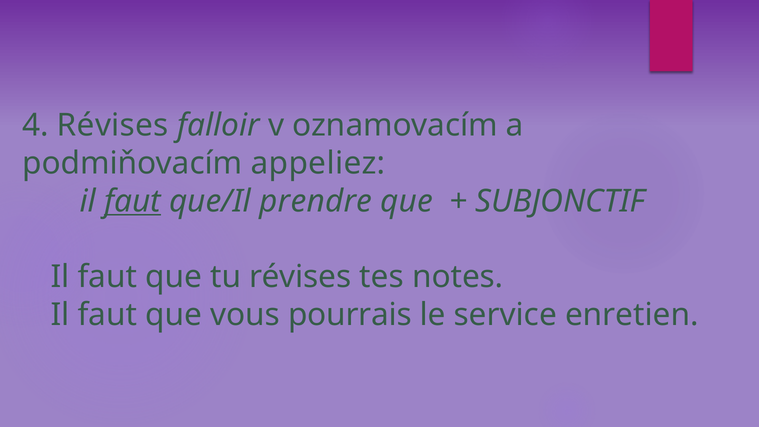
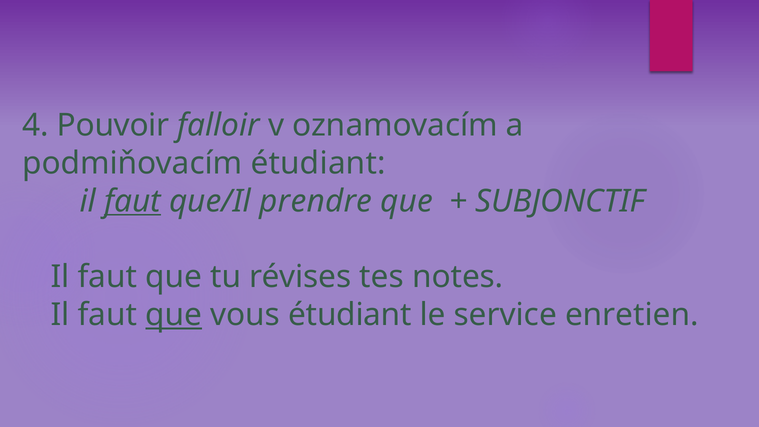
4 Révises: Révises -> Pouvoir (113, 125)
podmiňovacím appeliez: appeliez -> étudiant (318, 163)
que underline: none -> present (174, 315)
vous pourrais: pourrais -> étudiant (350, 315)
